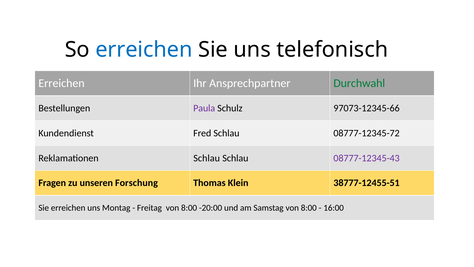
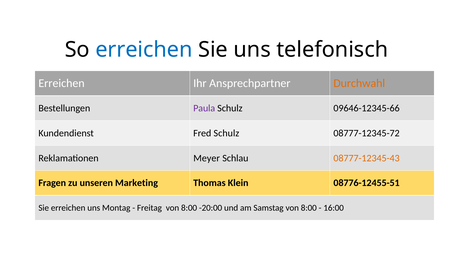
Durchwahl colour: green -> orange (359, 83)
97073-12345-66: 97073-12345-66 -> 09646-12345-66 (367, 108)
Fred Schlau: Schlau -> Schulz (226, 133)
Reklamationen Schlau: Schlau -> Meyer (207, 158)
08777-12345-43 colour: purple -> orange (367, 158)
Forschung: Forschung -> Marketing (137, 183)
38777-12455-51: 38777-12455-51 -> 08776-12455-51 (367, 183)
